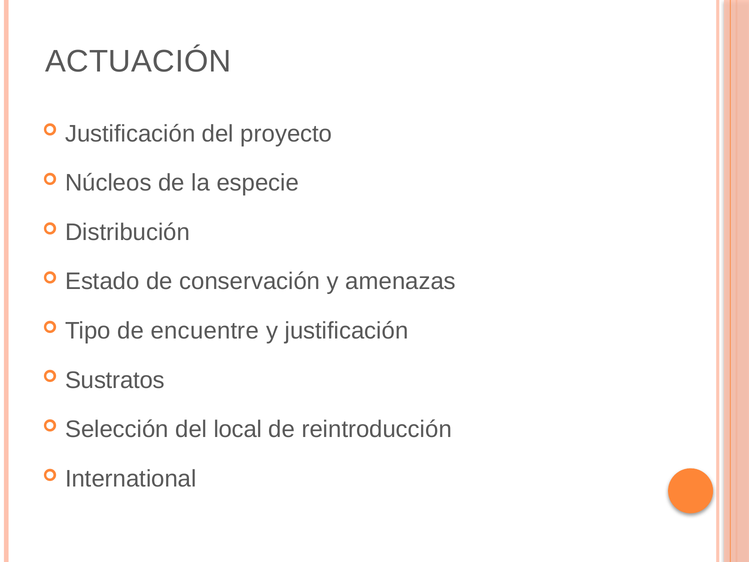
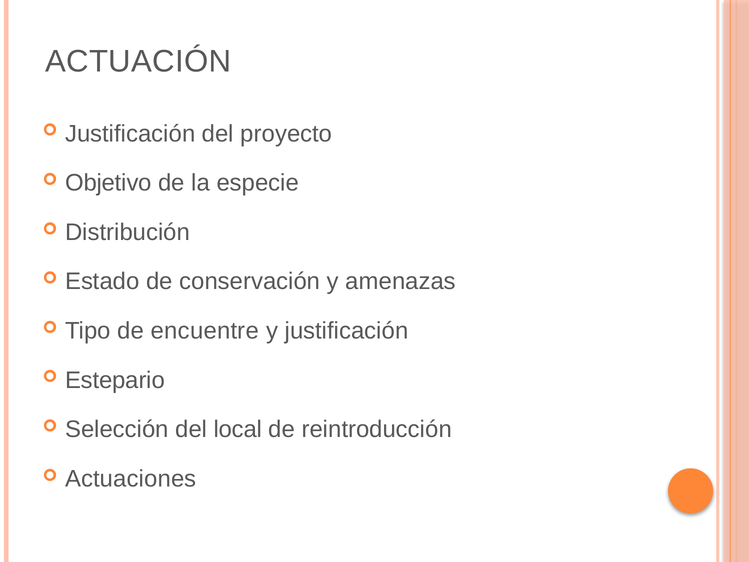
Núcleos: Núcleos -> Objetivo (108, 183)
Sustratos: Sustratos -> Estepario (115, 380)
International: International -> Actuaciones (131, 478)
